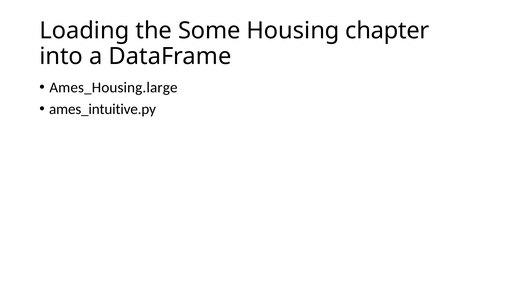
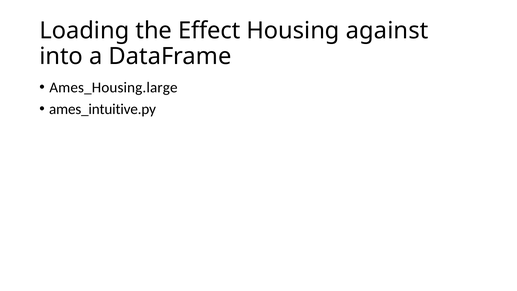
Some: Some -> Effect (209, 31)
chapter: chapter -> against (387, 31)
